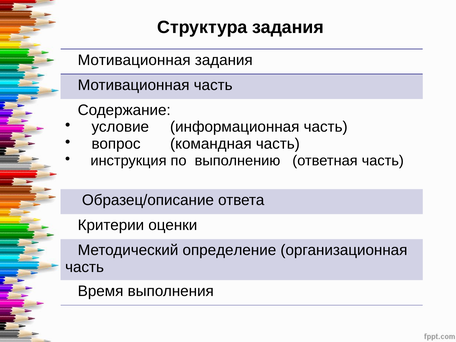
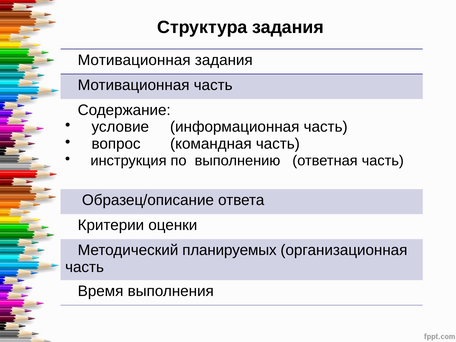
определение: определение -> планируемых (229, 250)
